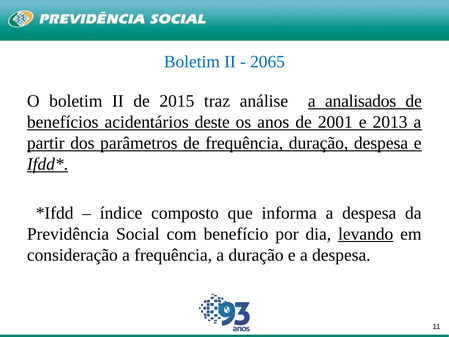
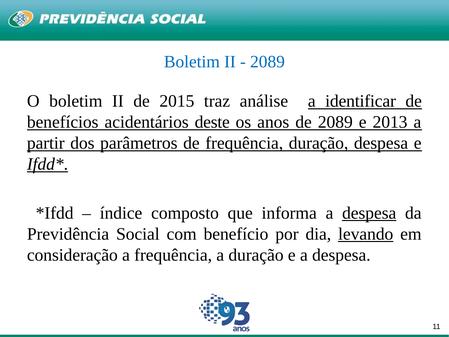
2065: 2065 -> 2089 (268, 62)
analisados: analisados -> identificar (361, 101)
de 2001: 2001 -> 2089 (335, 122)
despesa underline: none -> present (369, 213)
